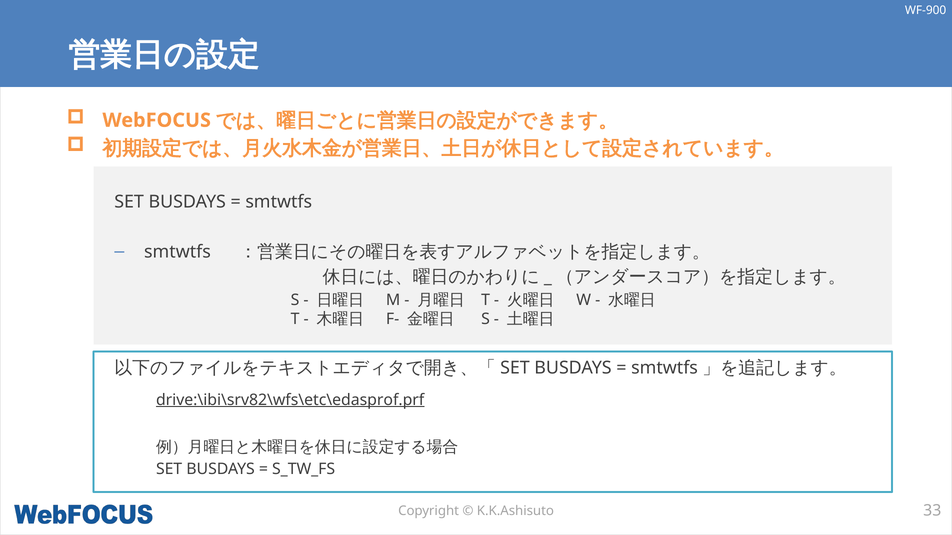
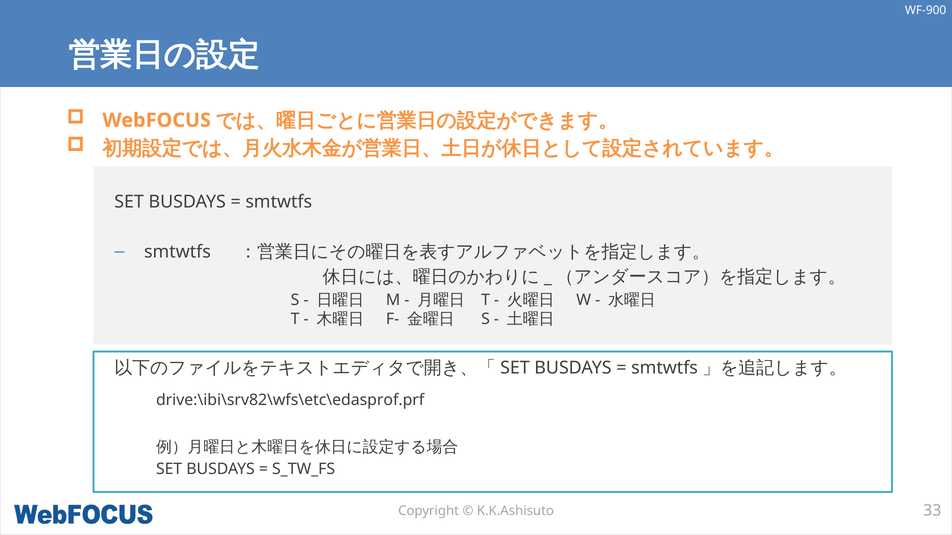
drive:\ibi\srv82\wfs\etc\edasprof.prf underline: present -> none (290, 400)
